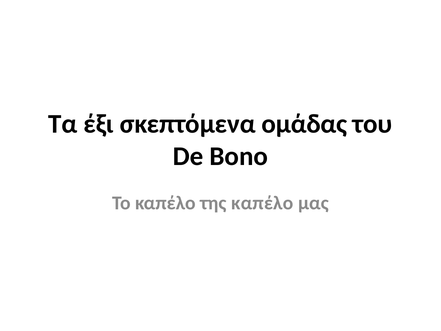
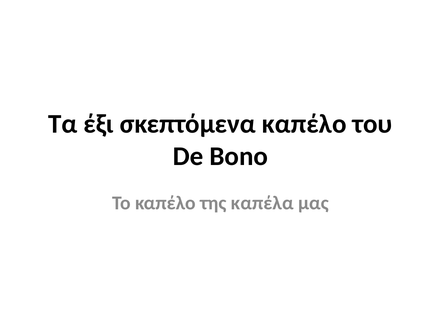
σκεπτόμενα ομάδας: ομάδας -> καπέλο (304, 124)
της καπέλο: καπέλο -> καπέλα (262, 203)
